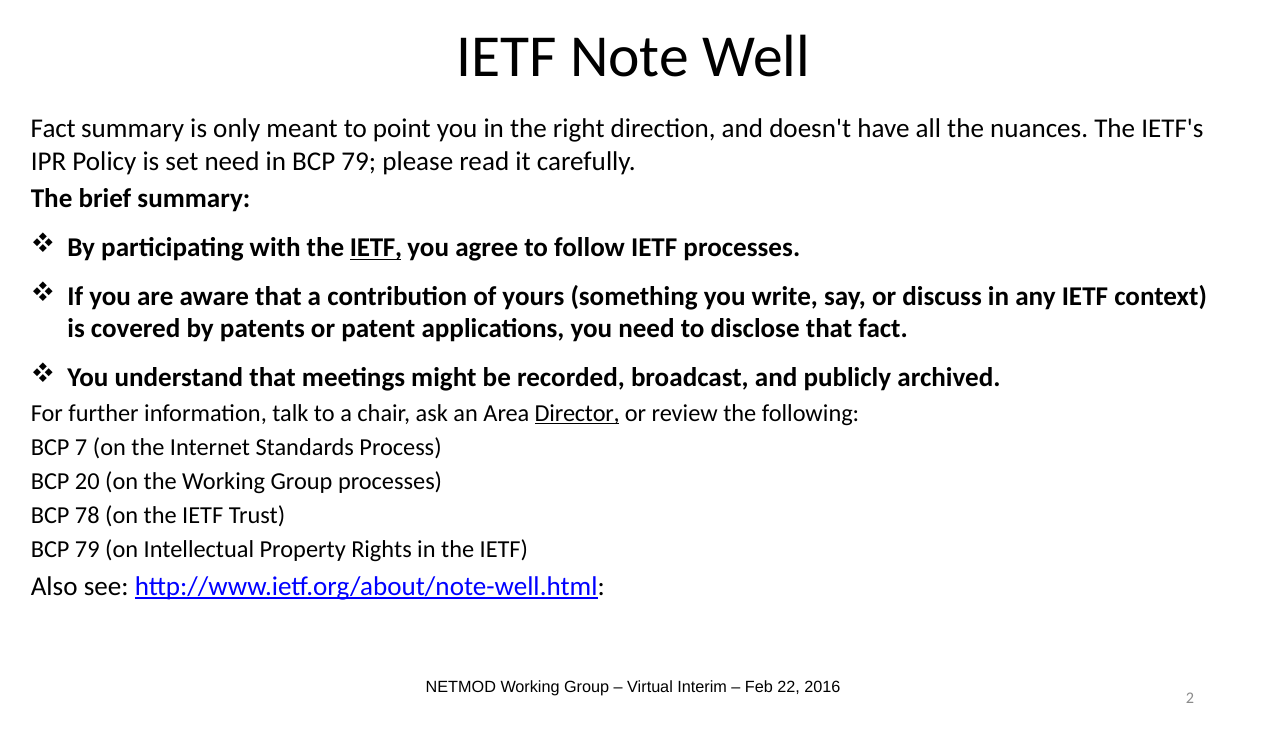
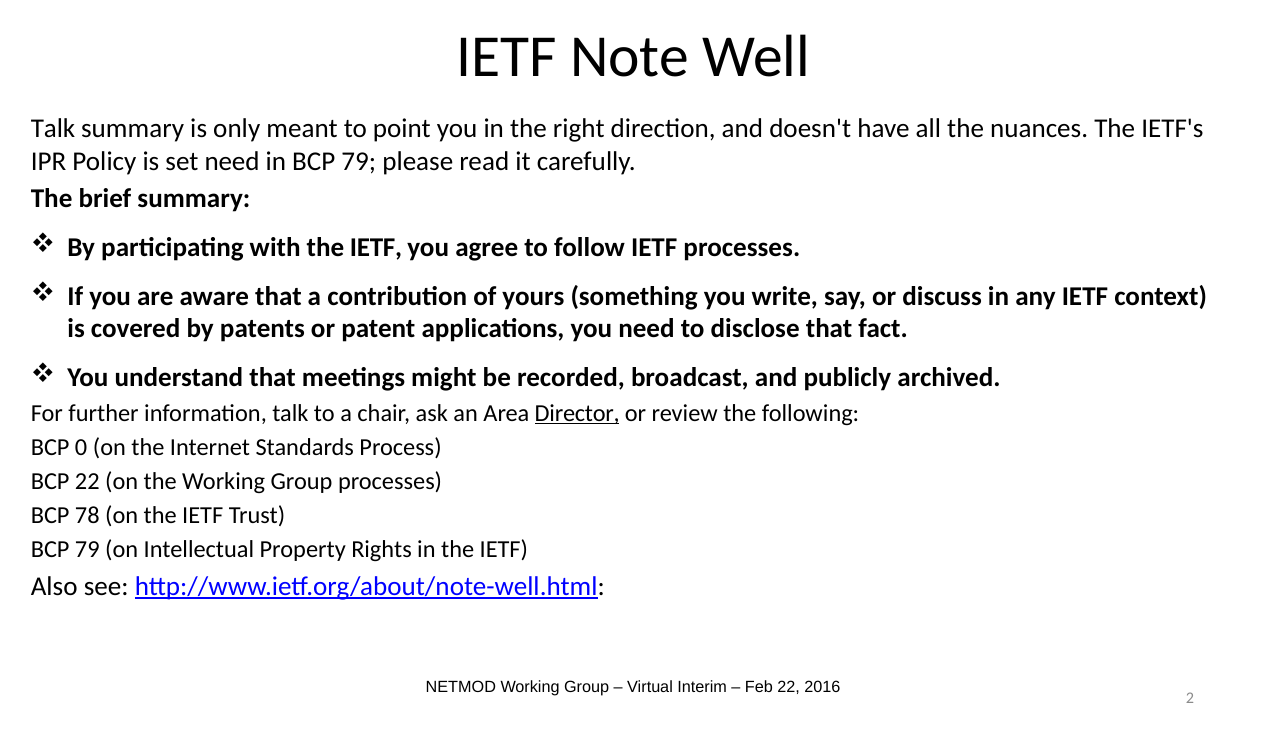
Fact: Fact -> Talk (53, 129)
IETF underline: present -> none (376, 248)
7: 7 -> 0 (81, 447)
BCP 20: 20 -> 22 (87, 481)
